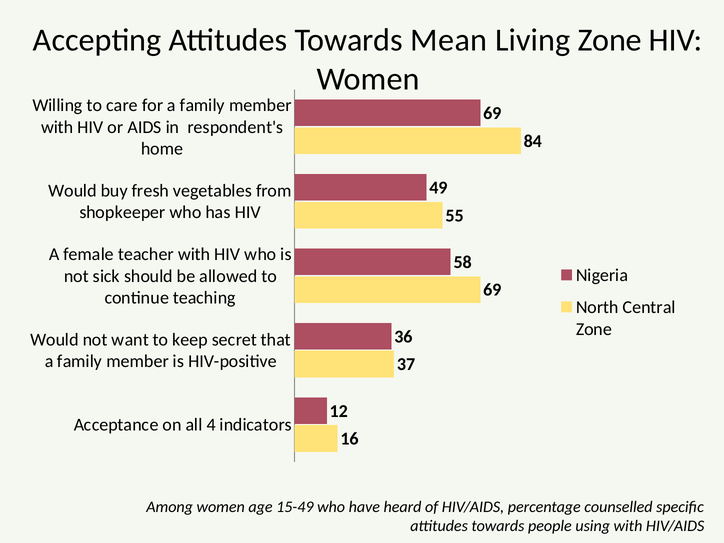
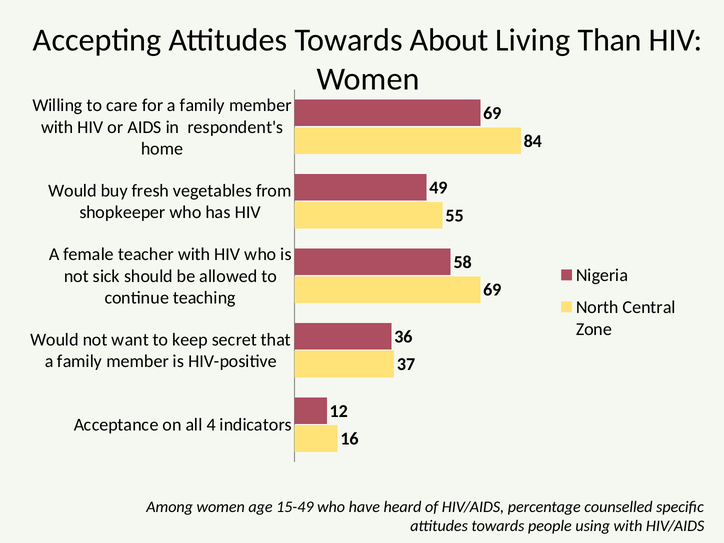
Mean: Mean -> About (449, 40)
Living Zone: Zone -> Than (610, 40)
